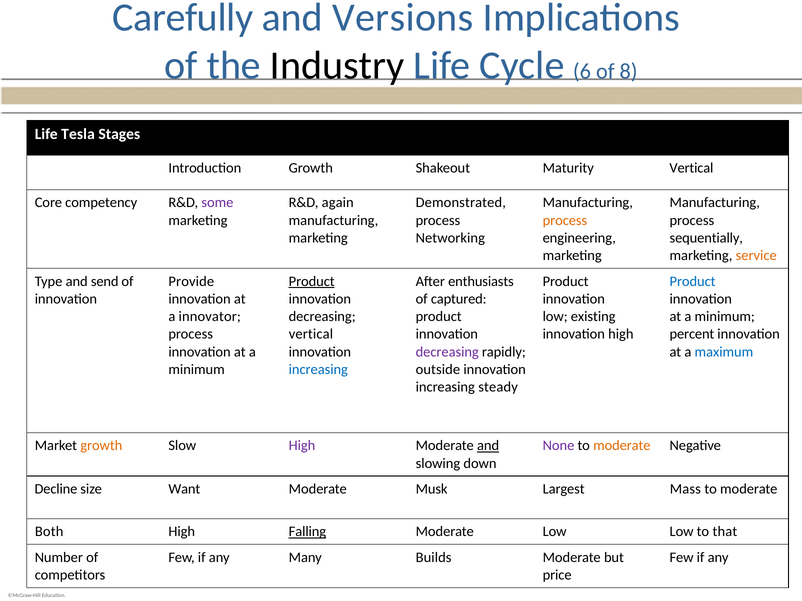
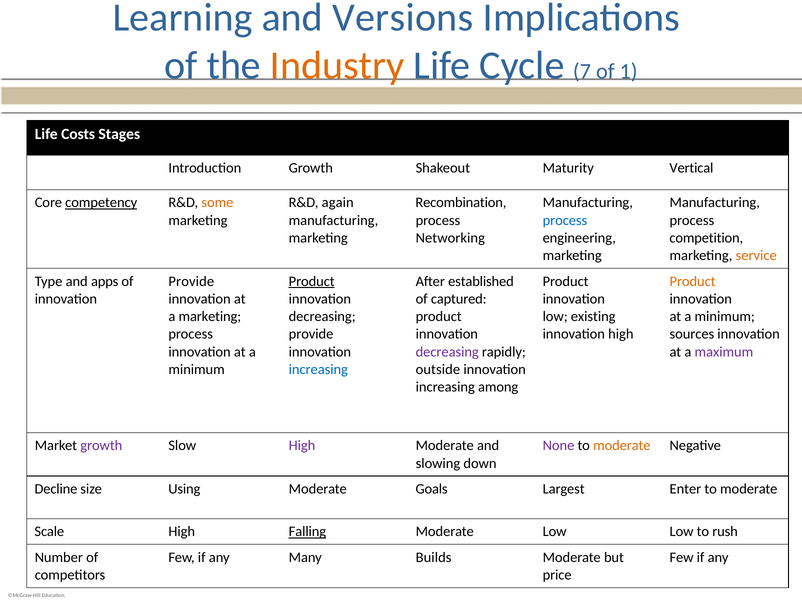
Carefully: Carefully -> Learning (183, 18)
Industry colour: black -> orange (337, 66)
6: 6 -> 7 (582, 72)
8: 8 -> 1 (629, 72)
Tesla: Tesla -> Costs (78, 134)
competency underline: none -> present (101, 203)
some colour: purple -> orange (217, 203)
Demonstrated: Demonstrated -> Recombination (461, 203)
process colour: orange -> blue (565, 221)
sequentially: sequentially -> competition (706, 238)
send: send -> apps (105, 282)
enthusiasts: enthusiasts -> established (481, 282)
Product colour: blue -> orange (693, 282)
a innovator: innovator -> marketing (210, 317)
vertical: vertical -> provide (311, 334)
percent: percent -> sources (692, 334)
maximum colour: blue -> purple (724, 352)
steady: steady -> among (498, 387)
growth colour: orange -> purple (101, 446)
and underline: present -> none (488, 446)
Want: Want -> Using (184, 489)
Musk: Musk -> Goals (432, 489)
Mass: Mass -> Enter (685, 489)
Both: Both -> Scale (49, 532)
that: that -> rush (725, 532)
